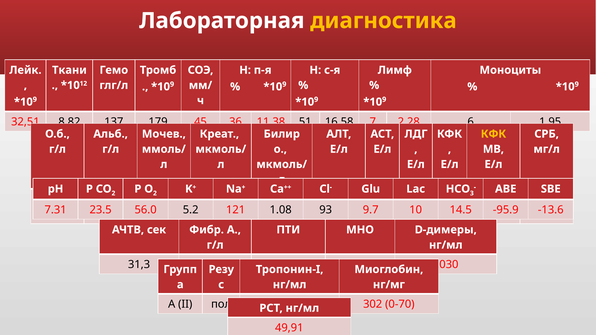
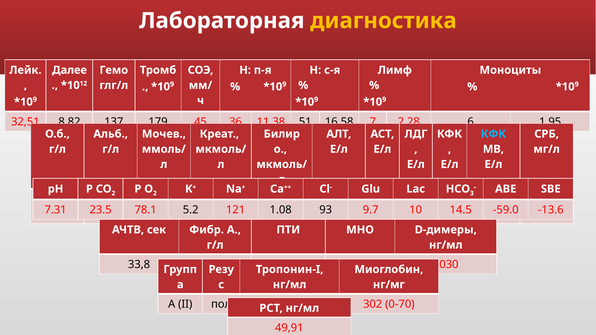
Ткани: Ткани -> Далее (69, 70)
КФК colour: yellow -> light blue (493, 134)
56.0: 56.0 -> 78.1 (146, 210)
-95.9: -95.9 -> -59.0 (506, 210)
31,3: 31,3 -> 33,8 (139, 265)
